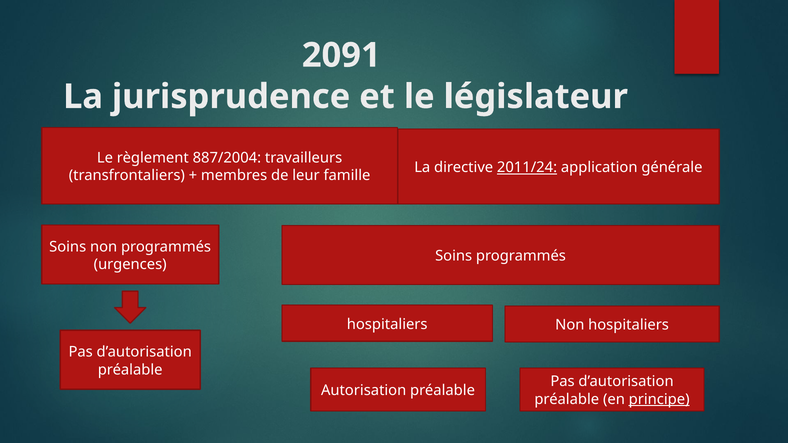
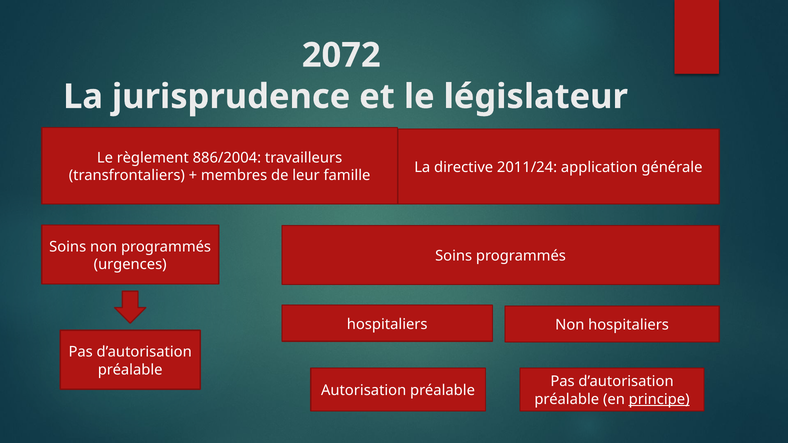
2091: 2091 -> 2072 (341, 55)
887/2004: 887/2004 -> 886/2004 (227, 158)
2011/24 underline: present -> none (527, 168)
